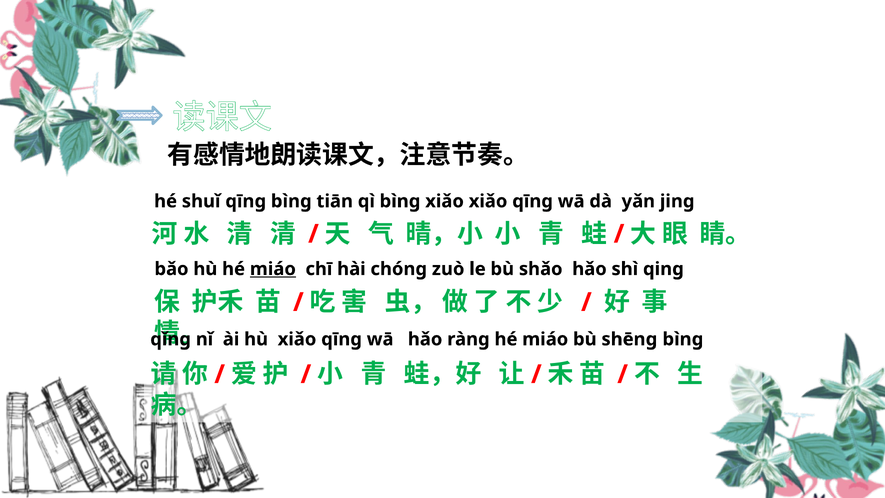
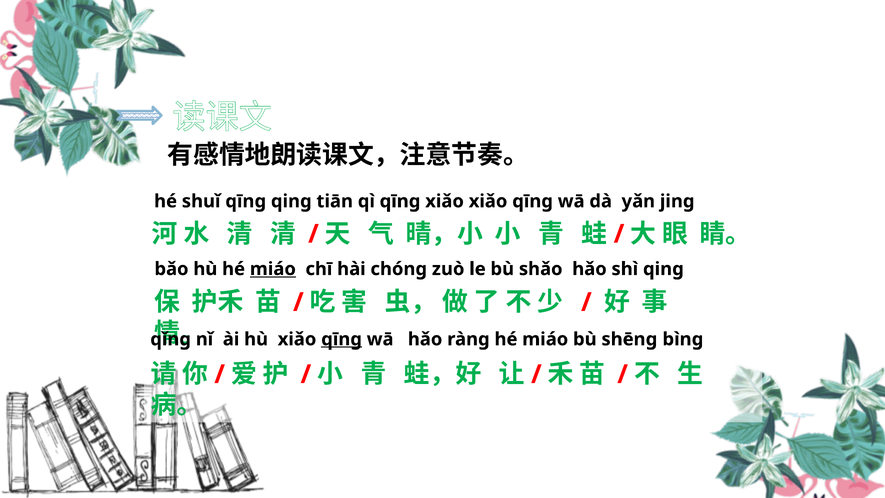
qīng bìng: bìng -> qing (291, 201)
qì bìng: bìng -> qīng (400, 201)
qīng underline: none -> present (342, 339)
